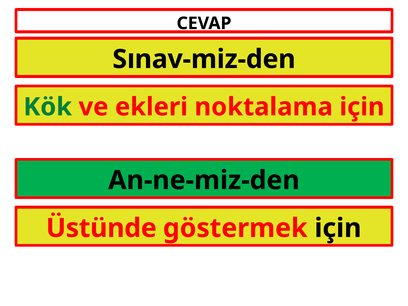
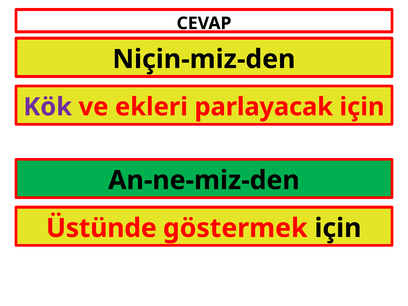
Sınav-miz-den: Sınav-miz-den -> Niçin-miz-den (204, 59)
Kök colour: green -> purple (48, 107)
noktalama: noktalama -> parlayacak (264, 107)
